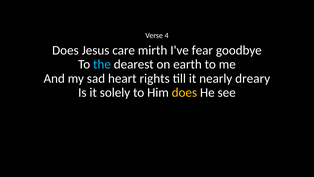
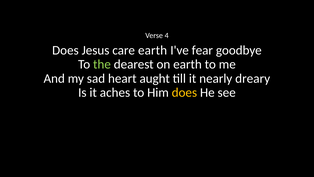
care mirth: mirth -> earth (153, 50)
the colour: light blue -> light green (102, 64)
rights: rights -> aught (155, 78)
solely: solely -> aches (115, 92)
